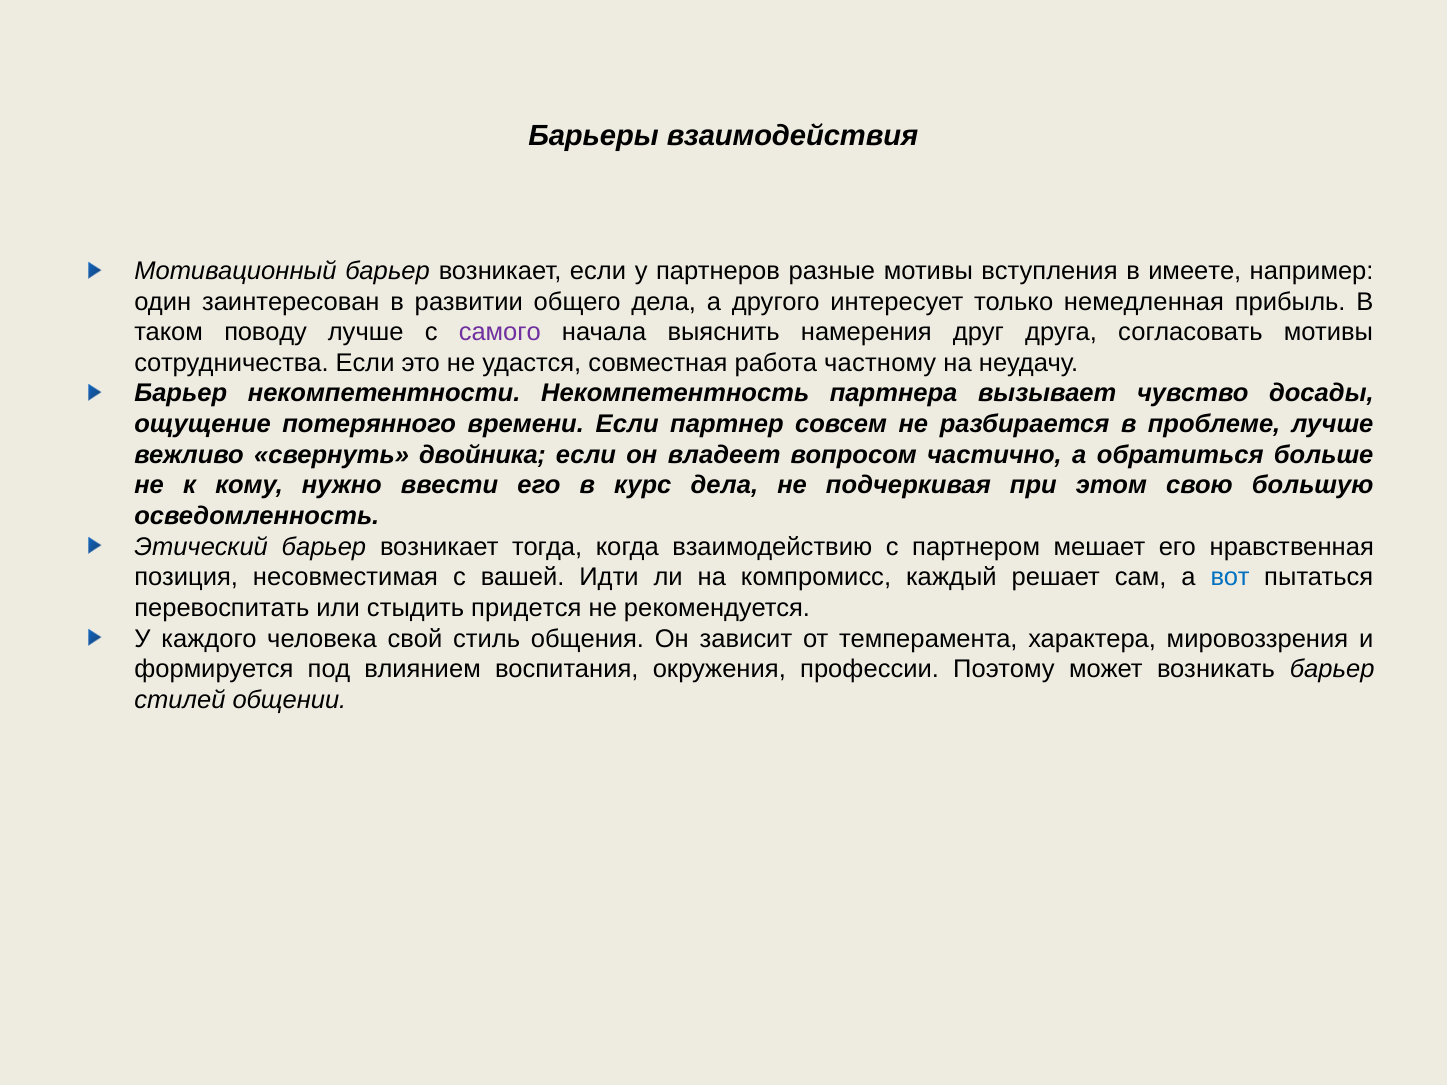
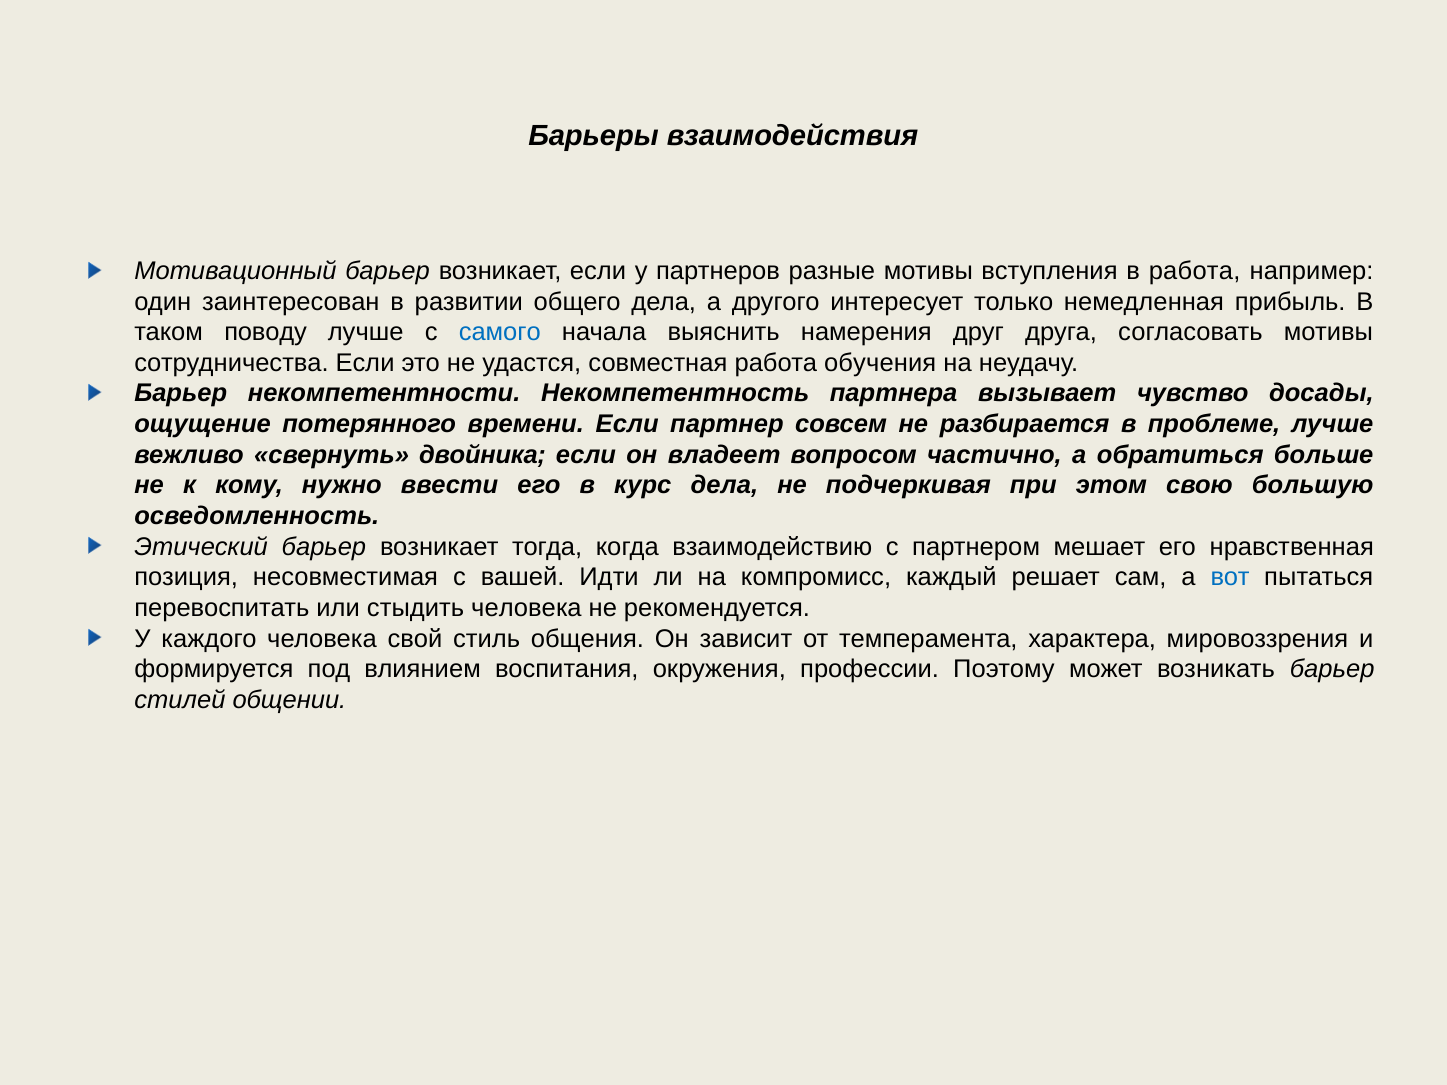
в имеете: имеете -> работа (1195, 271)
самого colour: purple -> blue (500, 332)
частному: частному -> обучения (880, 363)
стыдить придется: придется -> человека (526, 608)
